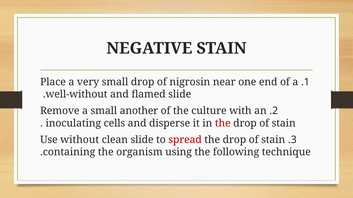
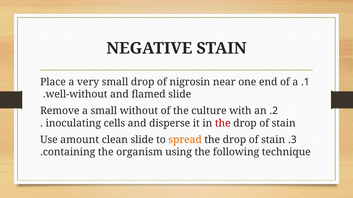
another: another -> without (139, 111)
without: without -> amount (80, 140)
spread colour: red -> orange (185, 140)
